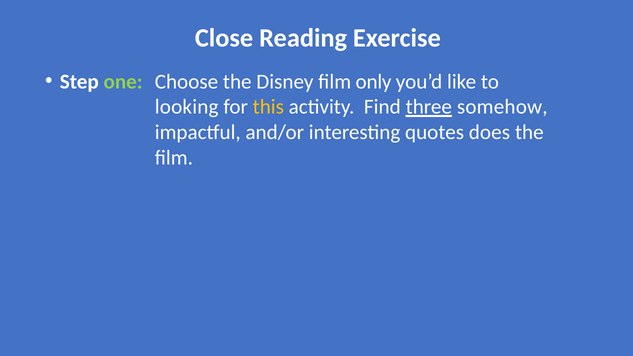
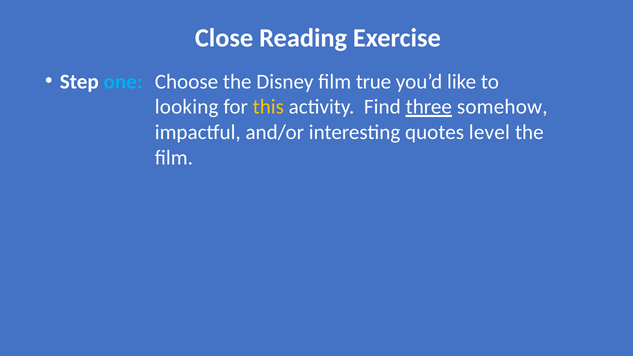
one colour: light green -> light blue (123, 82)
only: only -> true (374, 82)
does: does -> level (489, 132)
